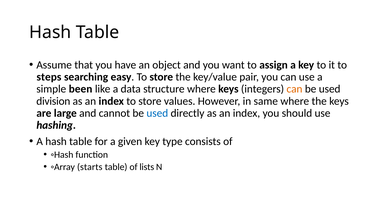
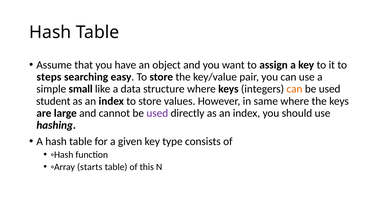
been: been -> small (81, 89)
division: division -> student (53, 101)
used colour: blue -> purple (157, 113)
lists: lists -> this (147, 167)
